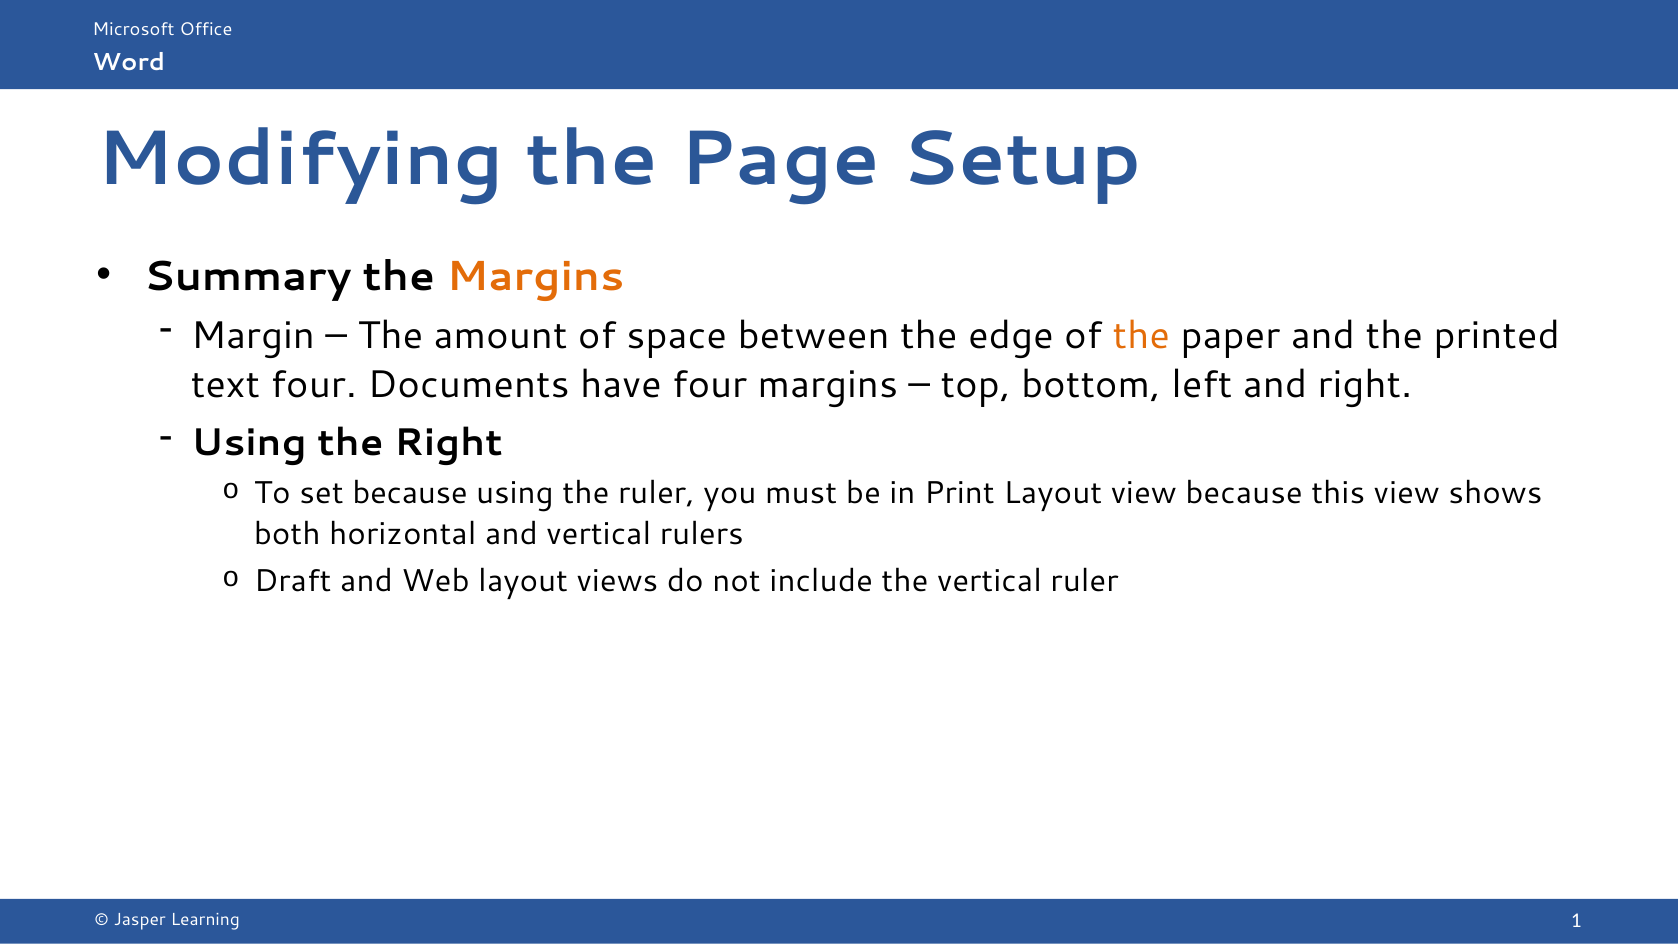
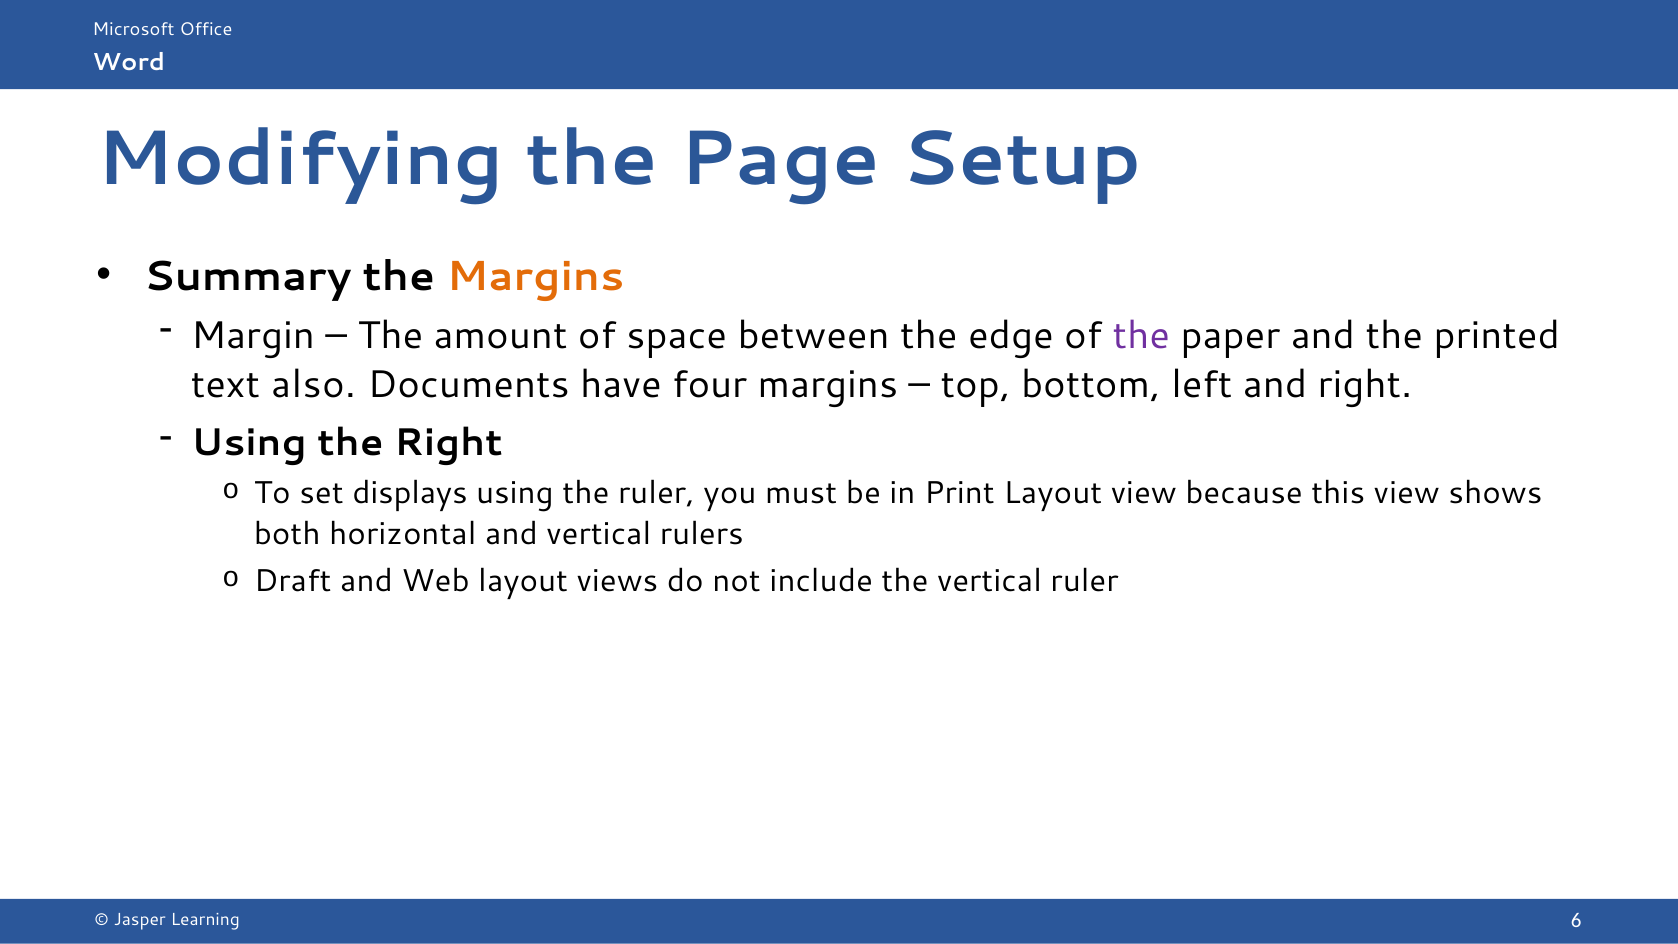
the colour: orange -> purple (1141, 335)
text four: four -> also (313, 385)
set because: because -> displays (410, 493)
1: 1 -> 6 (1576, 920)
